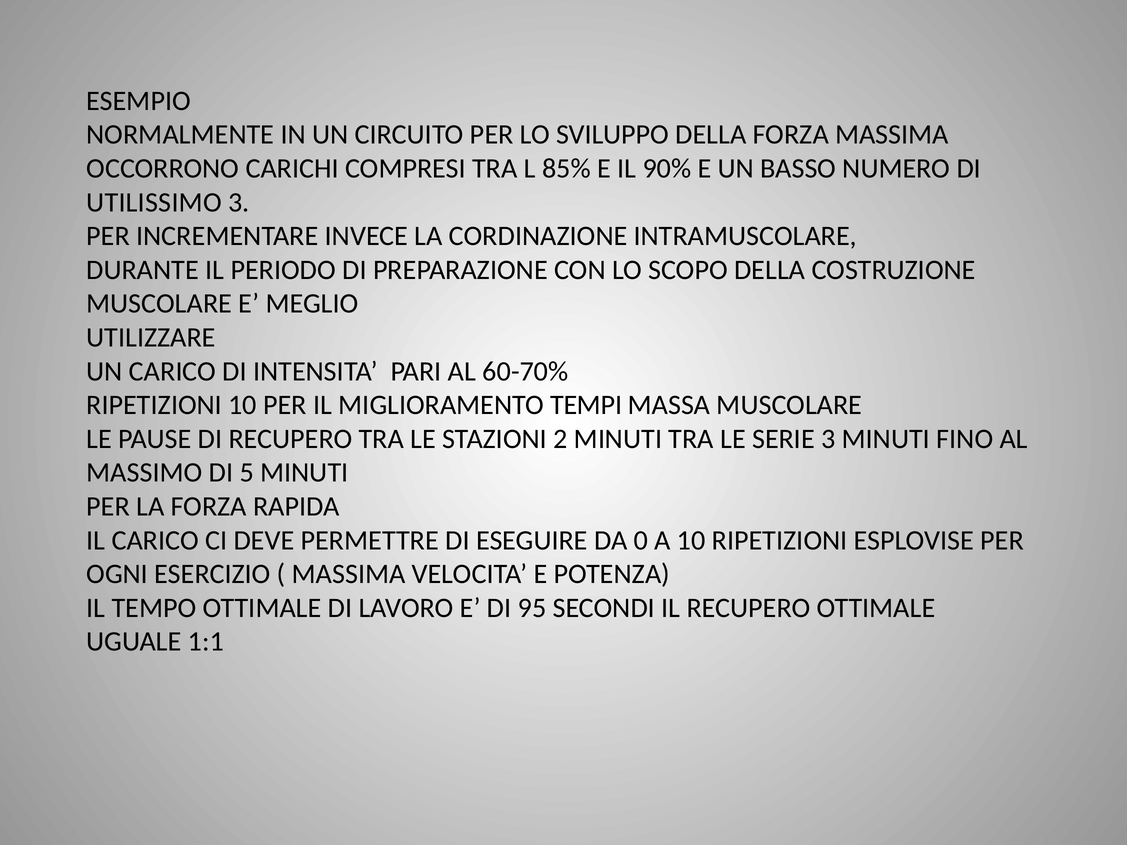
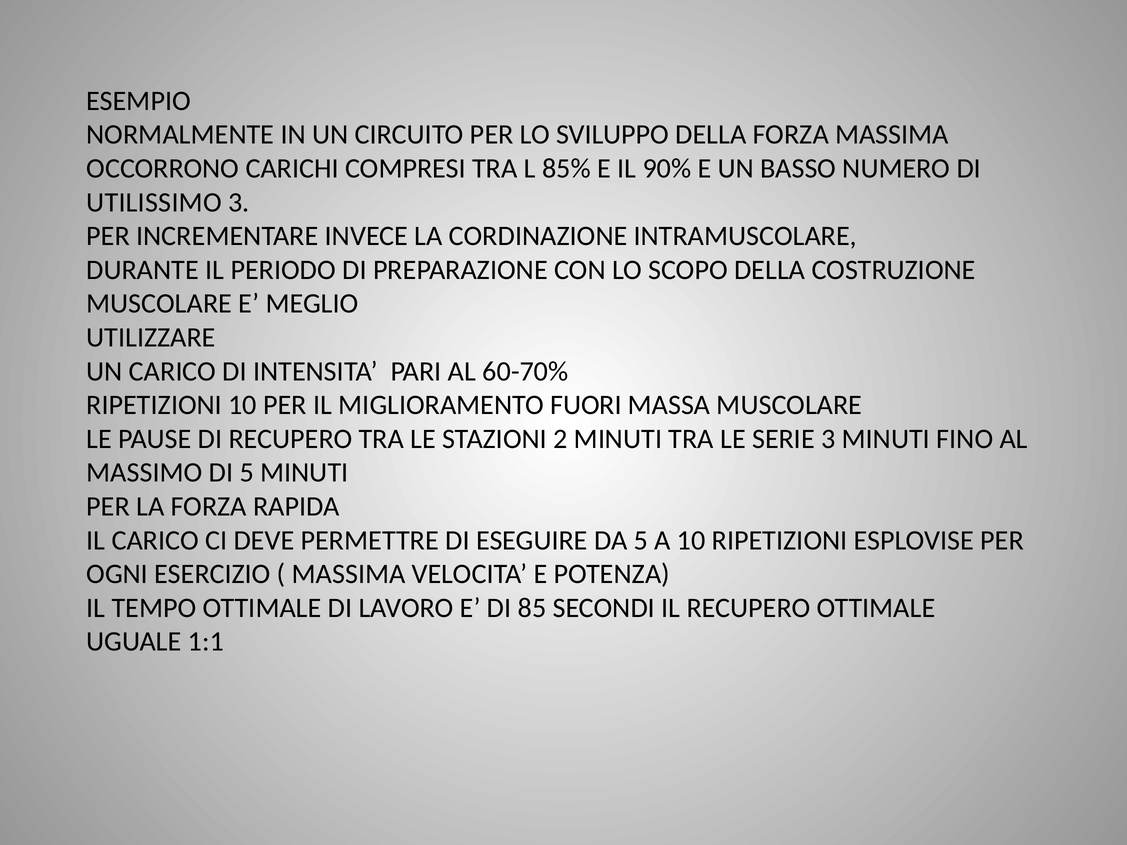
TEMPI: TEMPI -> FUORI (586, 405)
DA 0: 0 -> 5 (641, 540)
95: 95 -> 85 (532, 608)
